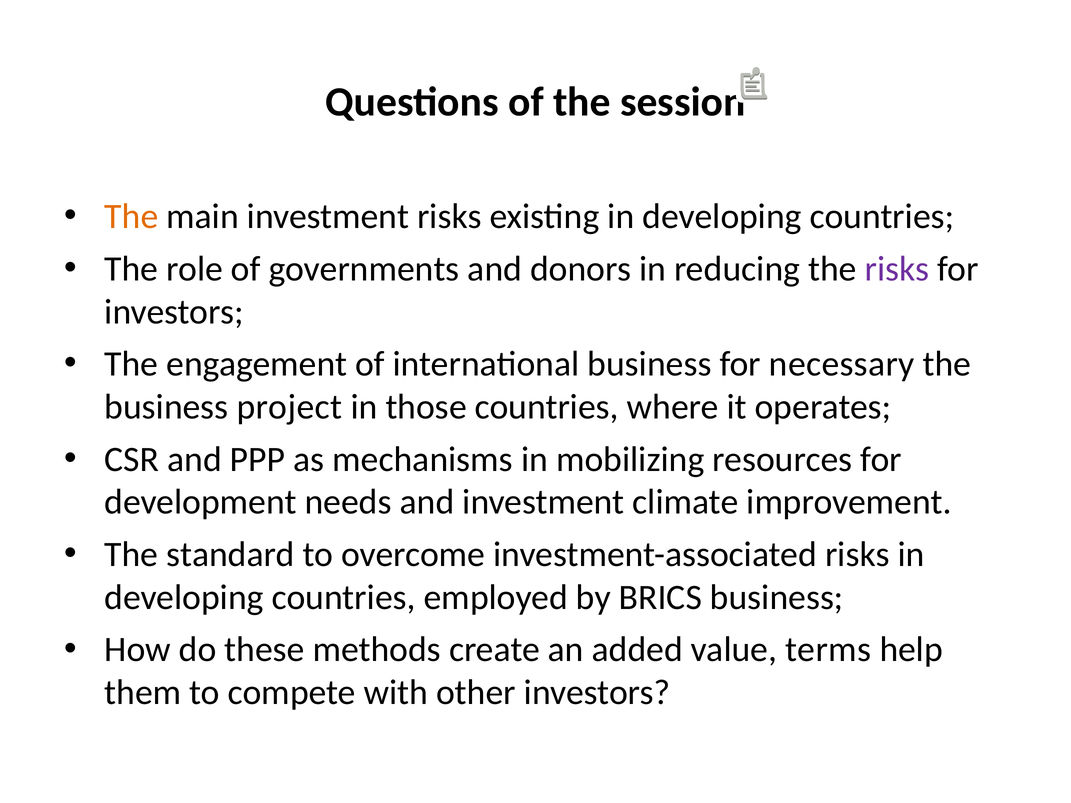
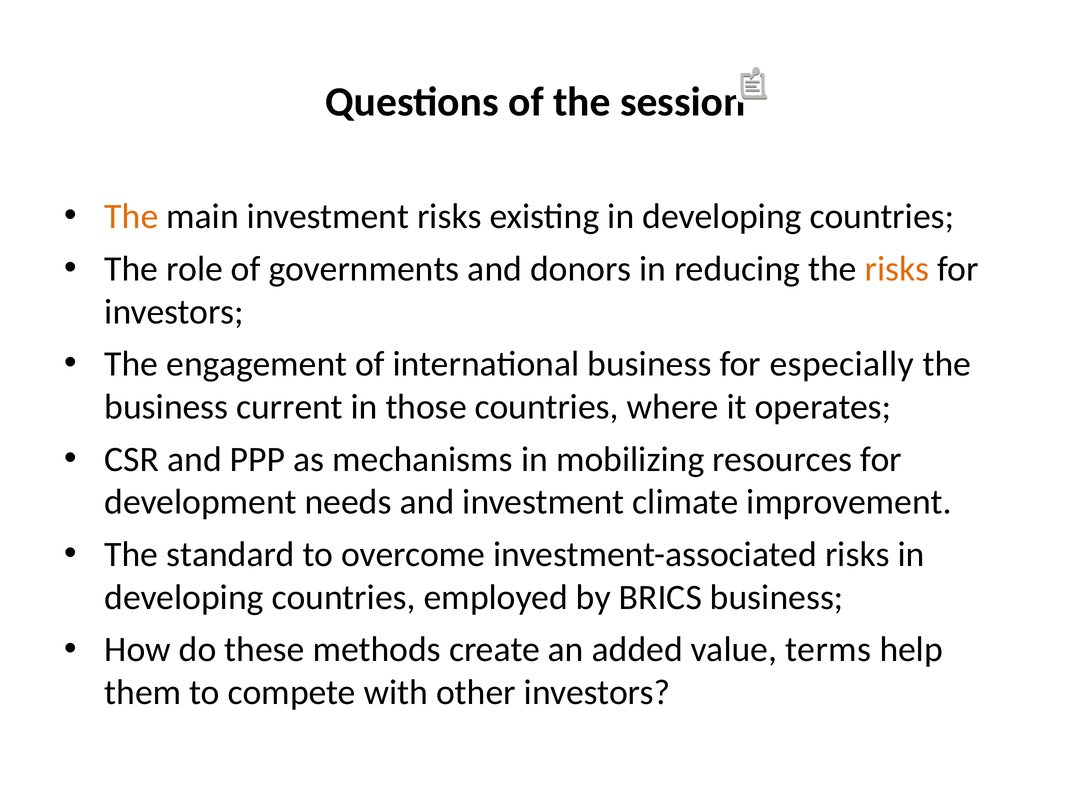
risks colour: purple -> orange (897, 269)
necessary: necessary -> especially (842, 364)
project: project -> current (290, 407)
